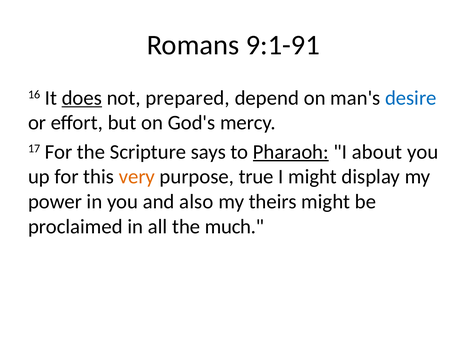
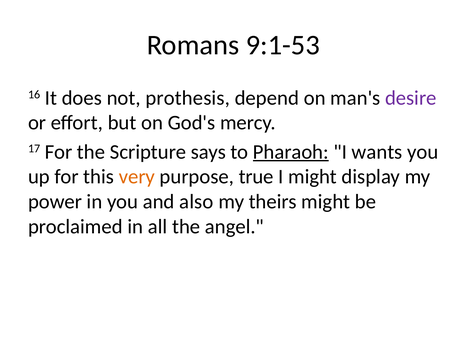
9:1-91: 9:1-91 -> 9:1-53 (283, 45)
does underline: present -> none (82, 98)
prepared: prepared -> prothesis (188, 98)
desire colour: blue -> purple (411, 98)
about: about -> wants (377, 152)
much: much -> angel (234, 227)
